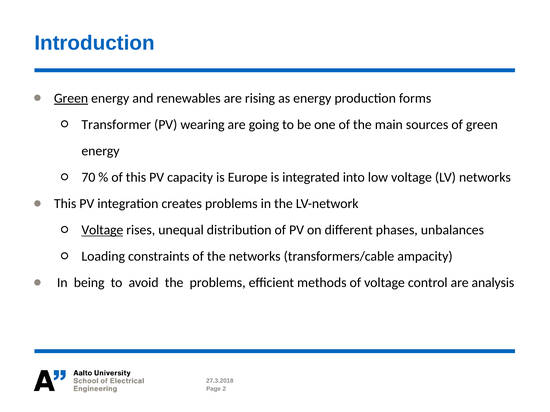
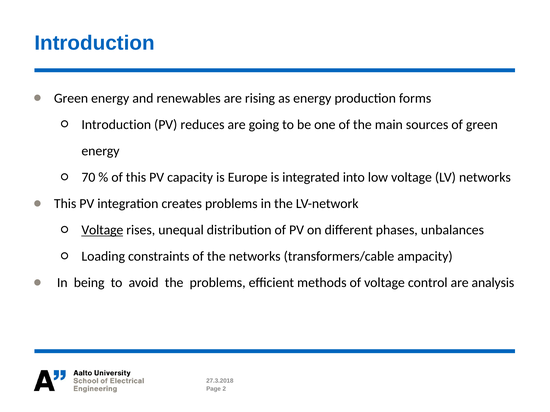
Green underline: present -> none (71, 98)
Transformer: Transformer -> Introduction (116, 125)
wearing: wearing -> reduces (202, 125)
